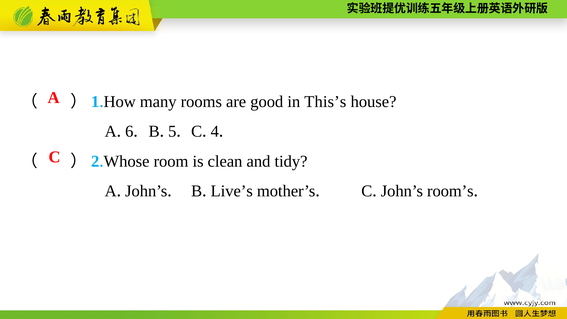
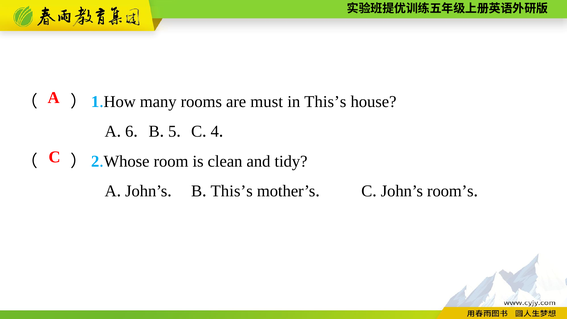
good: good -> must (267, 102)
Live’s: Live’s -> This’s (232, 191)
